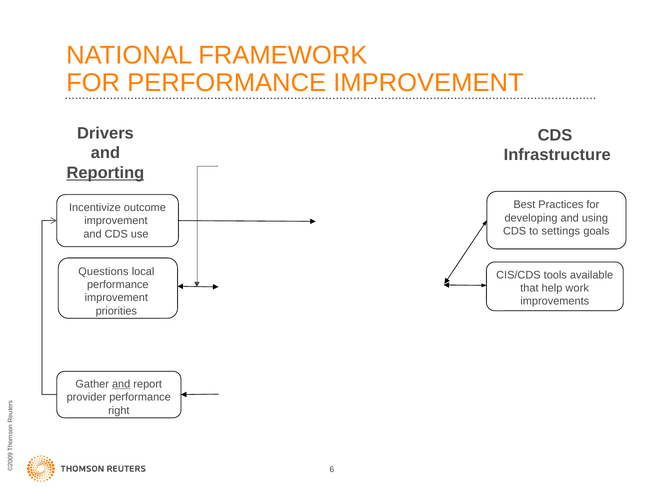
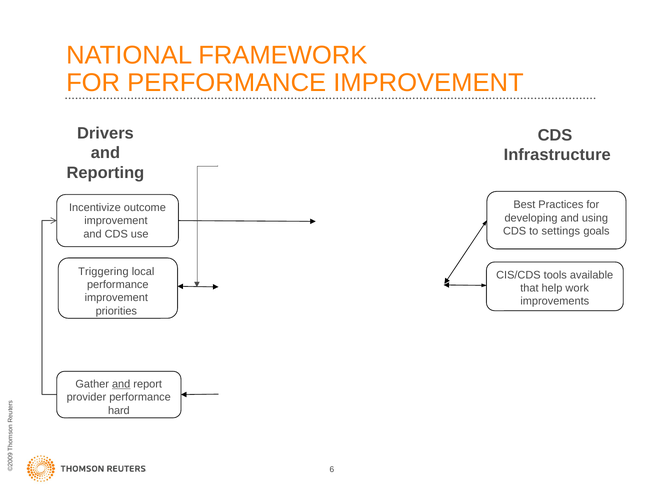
Reporting underline: present -> none (105, 173)
Questions: Questions -> Triggering (103, 272)
right: right -> hard (119, 411)
